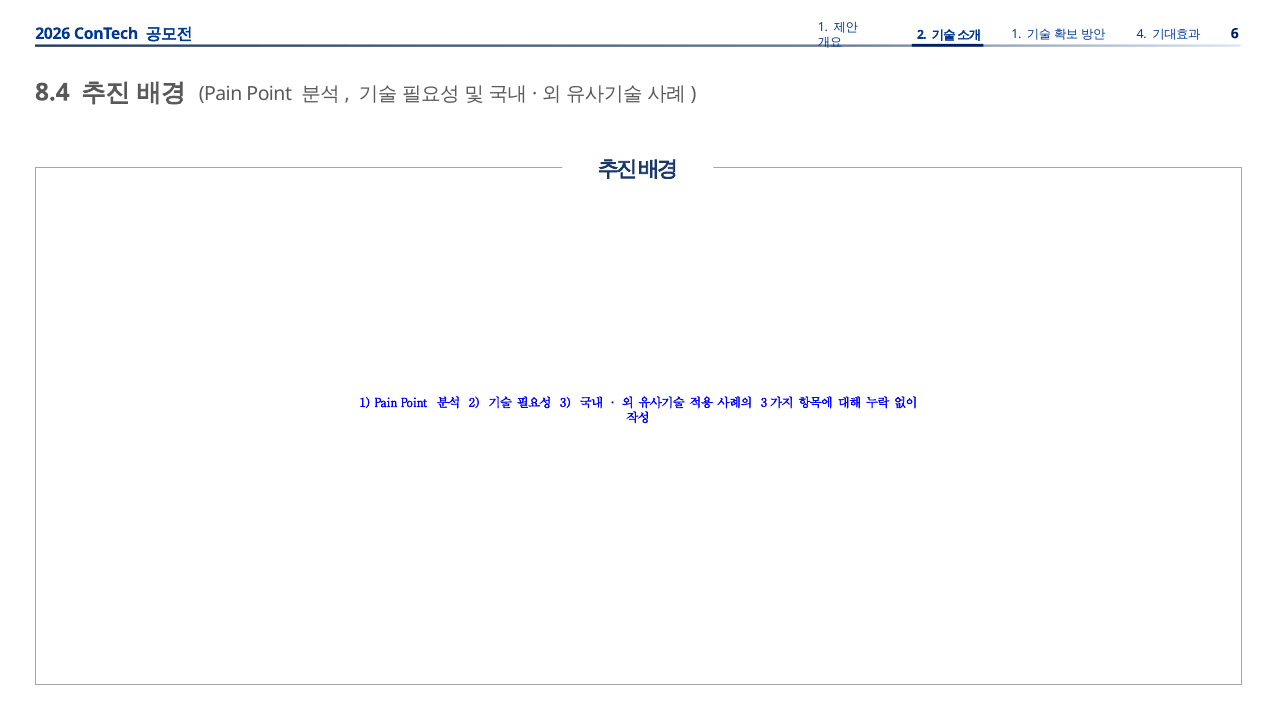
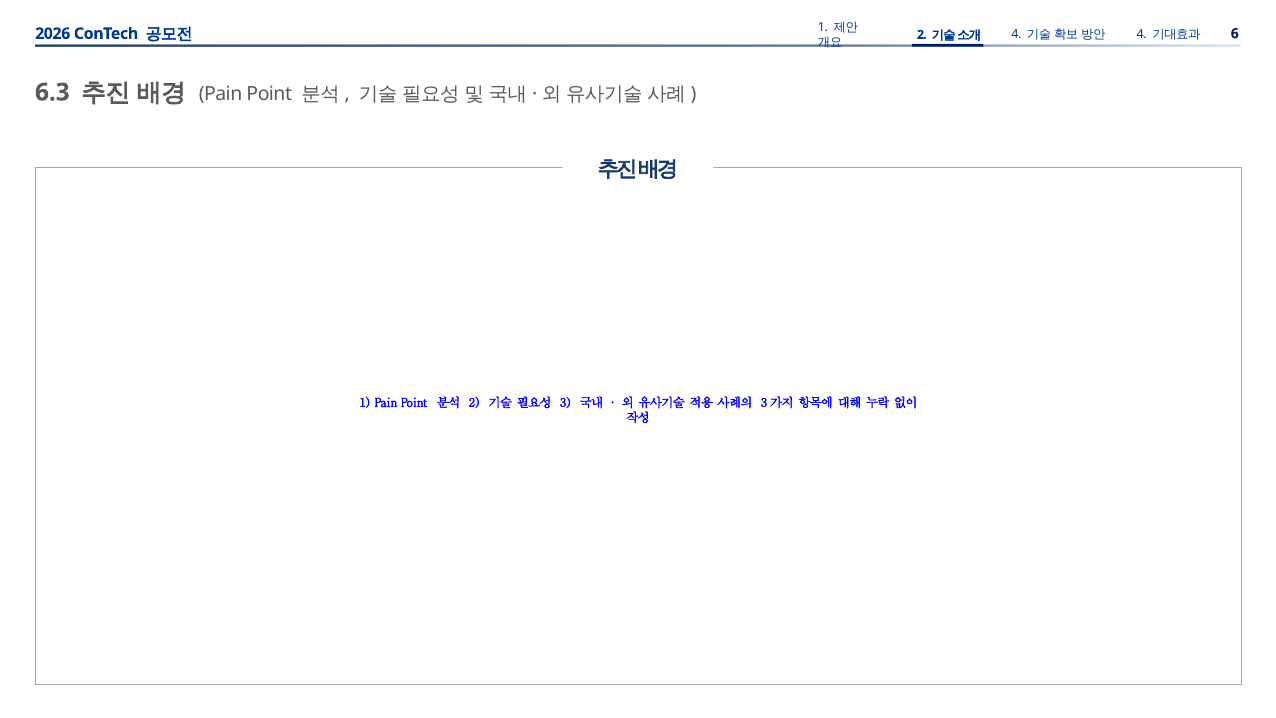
1: 1 -> 4 (1016, 35)
8.4: 8.4 -> 6.3 (52, 92)
